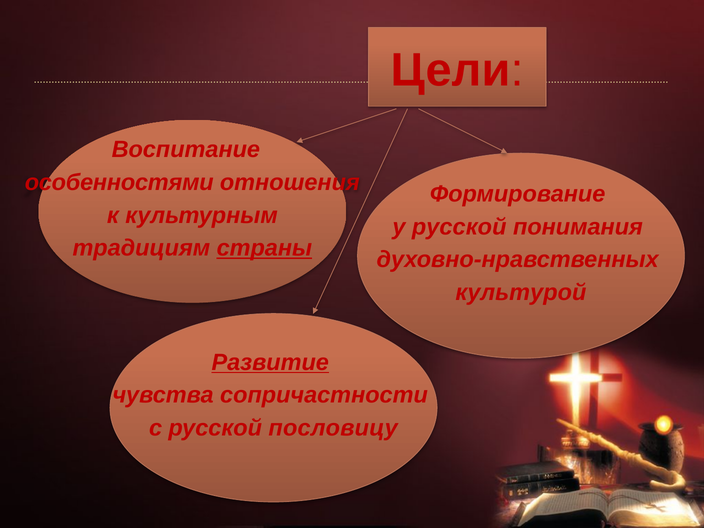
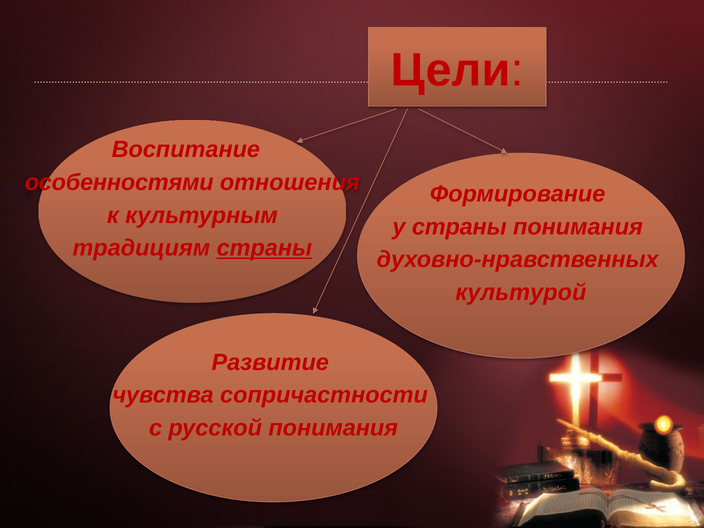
русской: русской -> страны (459, 227)
Развитие underline: present -> none (270, 362)
русской пословицу: пословицу -> понимания (333, 428)
